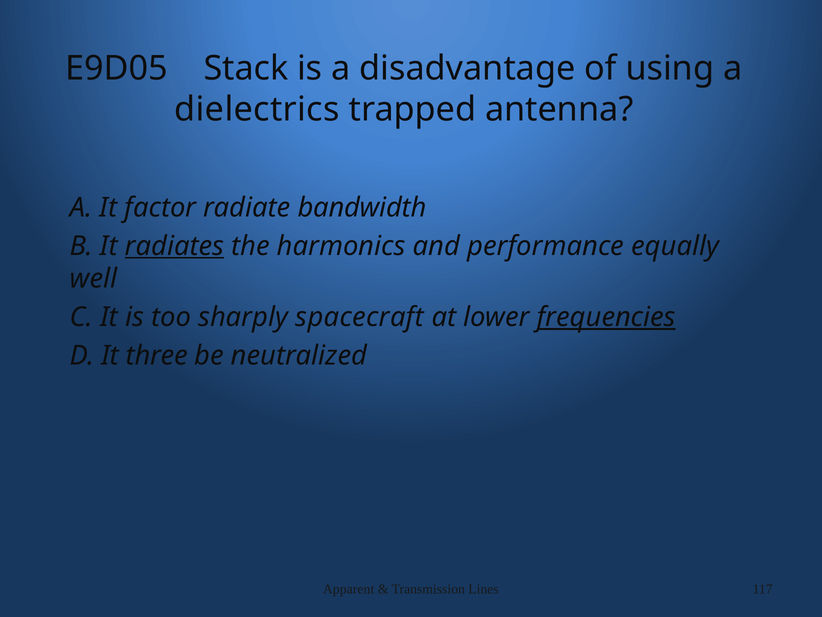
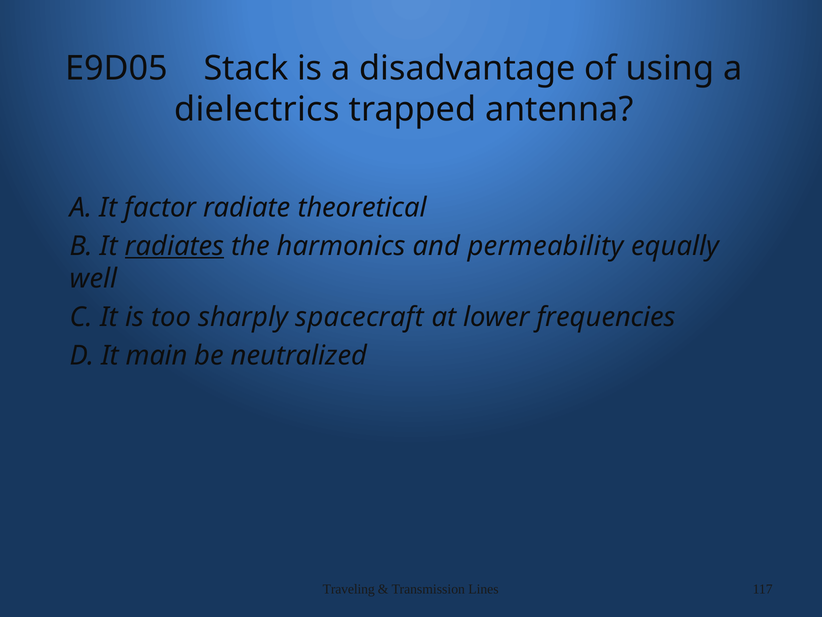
bandwidth: bandwidth -> theoretical (362, 207)
performance: performance -> permeability (545, 246)
frequencies underline: present -> none (606, 317)
three: three -> main (157, 355)
Apparent: Apparent -> Traveling (349, 589)
